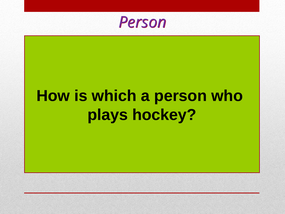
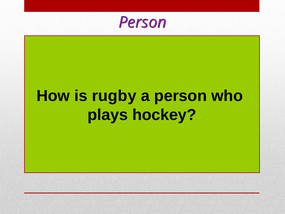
which: which -> rugby (114, 96)
